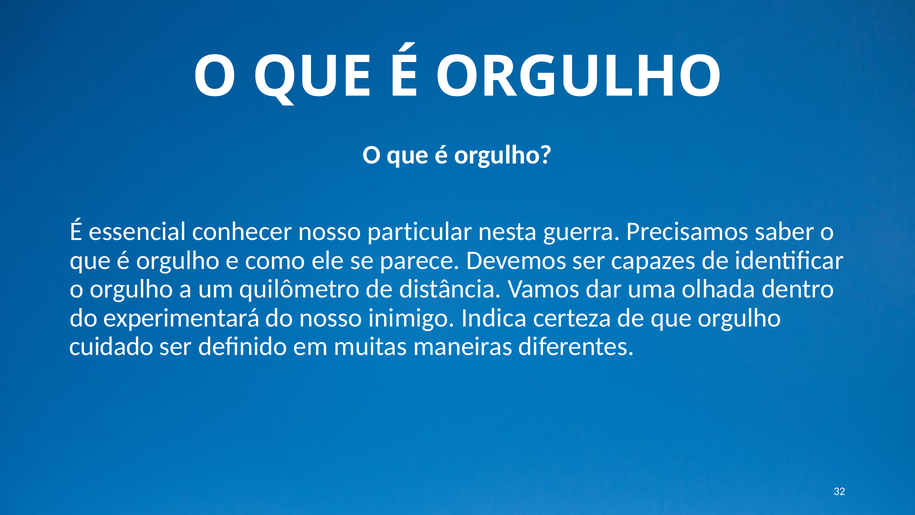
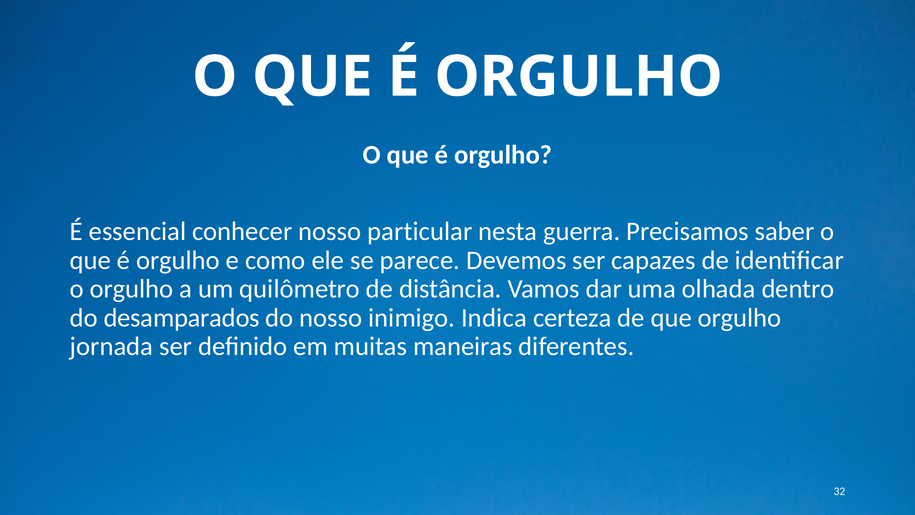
experimentará: experimentará -> desamparados (182, 318)
cuidado: cuidado -> jornada (111, 346)
